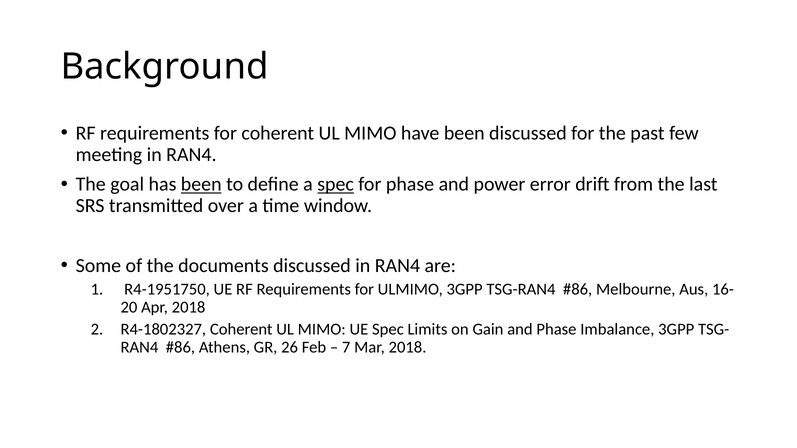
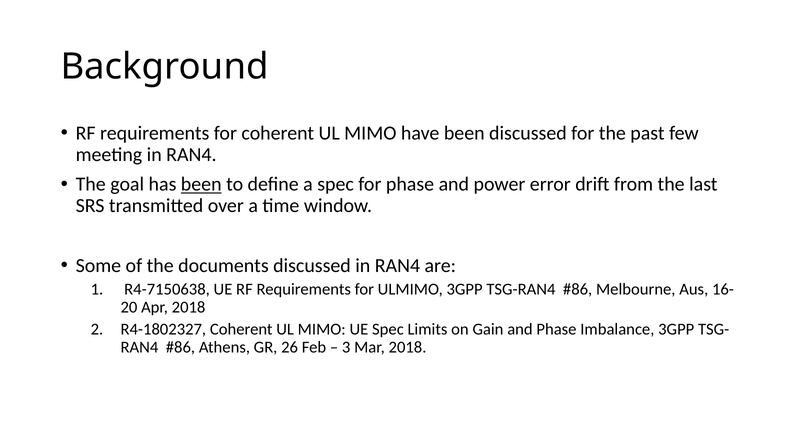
spec underline: present -> none (336, 185)
R4-1951750: R4-1951750 -> R4-7150638 (167, 290)
7: 7 -> 3 (346, 348)
